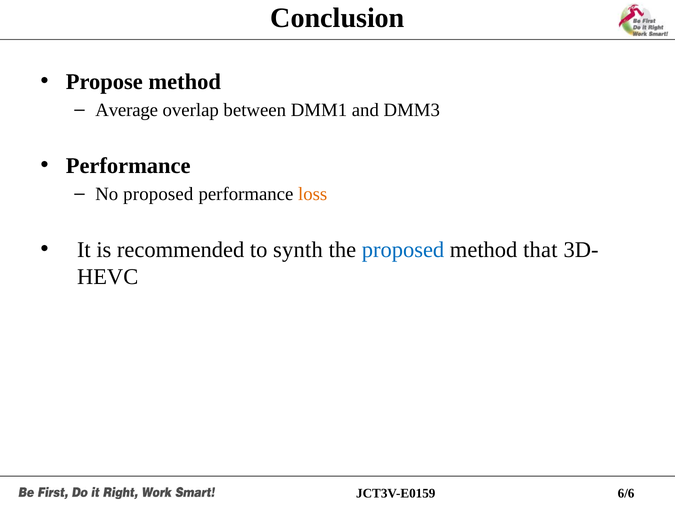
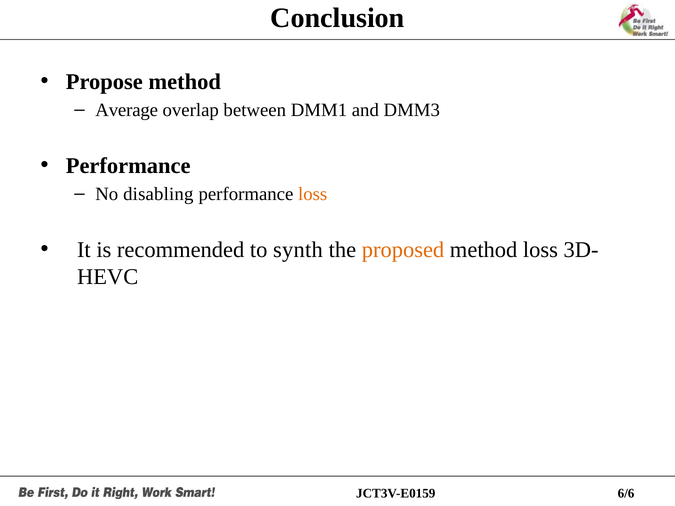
No proposed: proposed -> disabling (158, 194)
proposed colour: blue -> orange (403, 250)
method that: that -> loss (540, 250)
